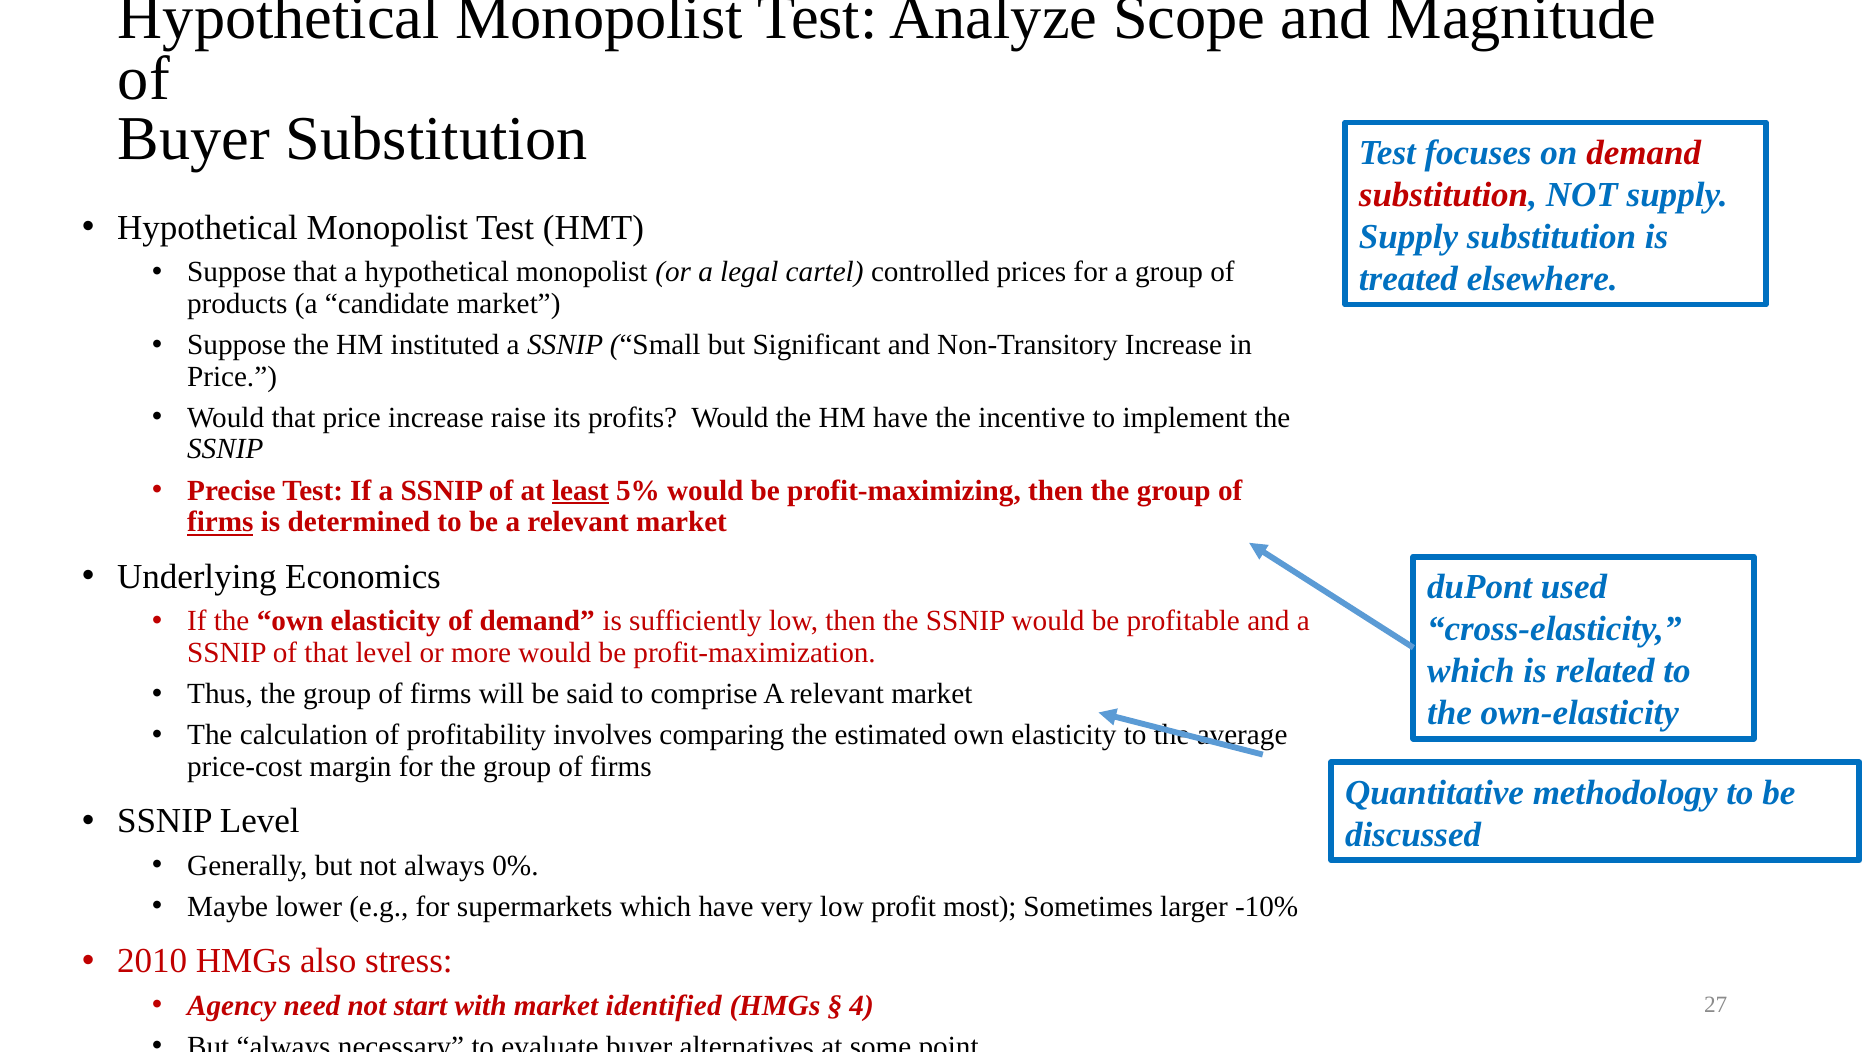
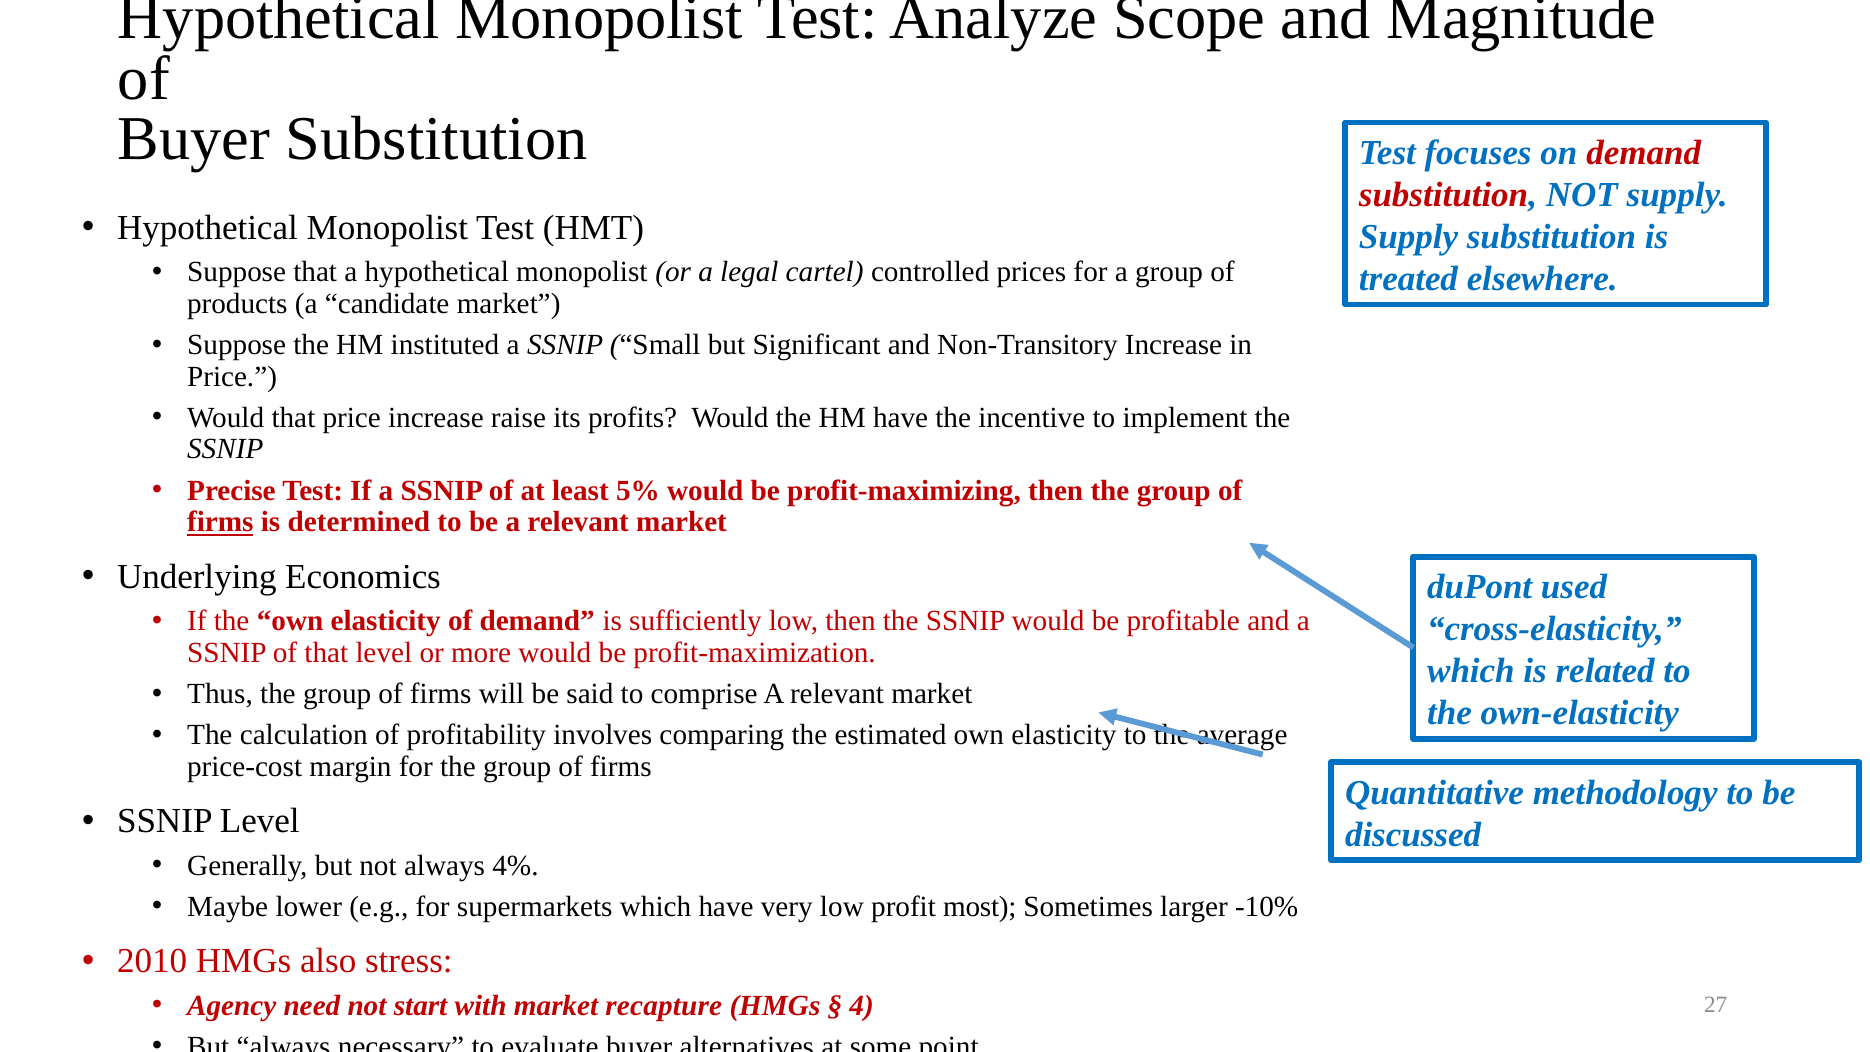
least underline: present -> none (580, 491)
0%: 0% -> 4% (515, 865)
identified: identified -> recapture (664, 1005)
